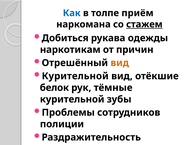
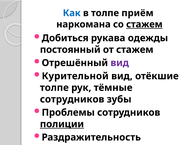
наркотикам: наркотикам -> постоянный (70, 50)
от причин: причин -> стажем (135, 50)
вид colour: orange -> purple (120, 63)
белок: белок -> толпе (54, 88)
курительной: курительной -> сотрудников (72, 99)
полиции underline: none -> present (62, 124)
